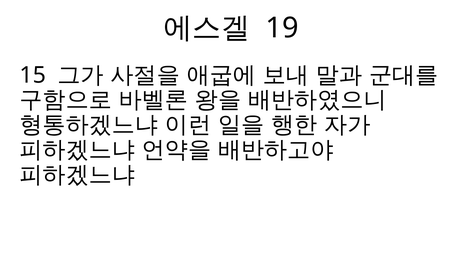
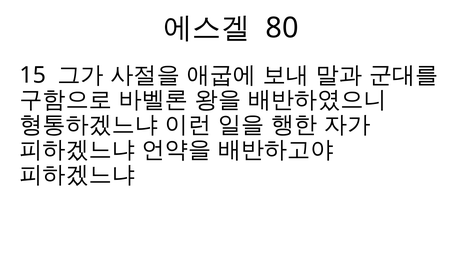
19: 19 -> 80 (282, 28)
